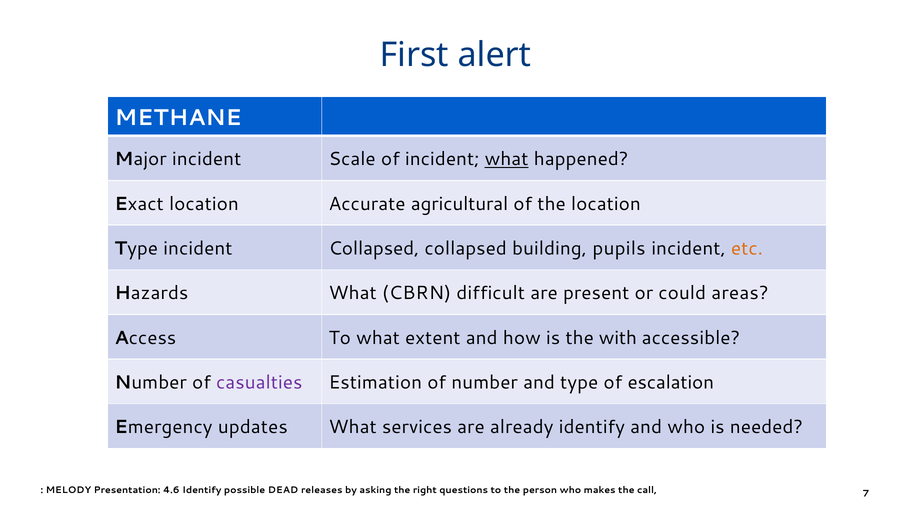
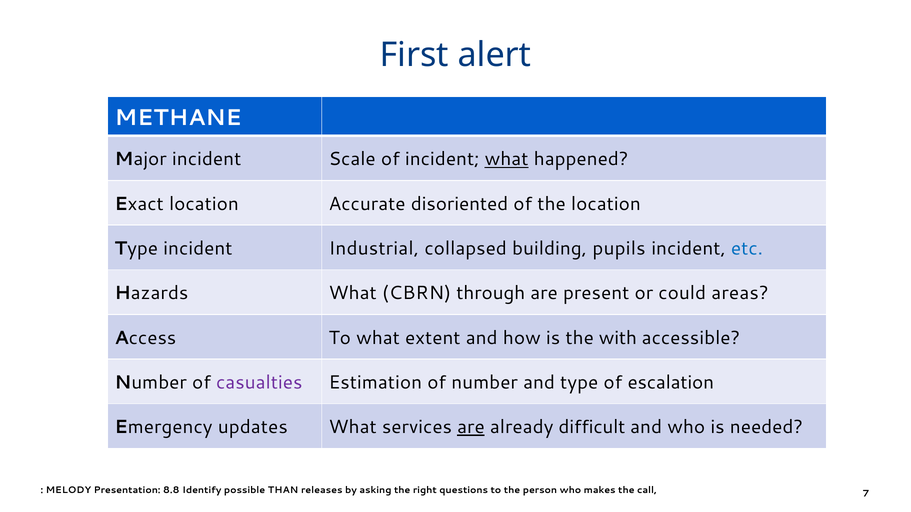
agricultural: agricultural -> disoriented (460, 204)
incident Collapsed: Collapsed -> Industrial (374, 249)
etc colour: orange -> blue (747, 249)
difficult: difficult -> through (491, 293)
are underline: none -> present (471, 427)
already identify: identify -> difficult (592, 427)
4.6: 4.6 -> 8.8 (171, 490)
DEAD: DEAD -> THAN (283, 490)
